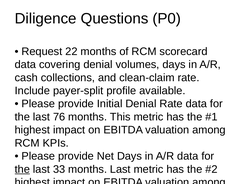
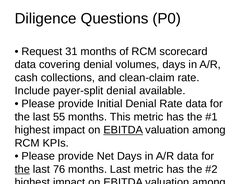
22: 22 -> 31 (71, 52)
payer-split profile: profile -> denial (121, 91)
76: 76 -> 55 (59, 117)
EBITDA underline: none -> present (123, 130)
33: 33 -> 76 (59, 170)
